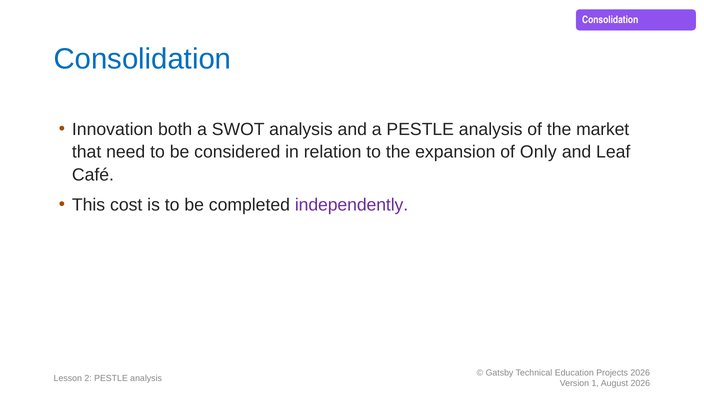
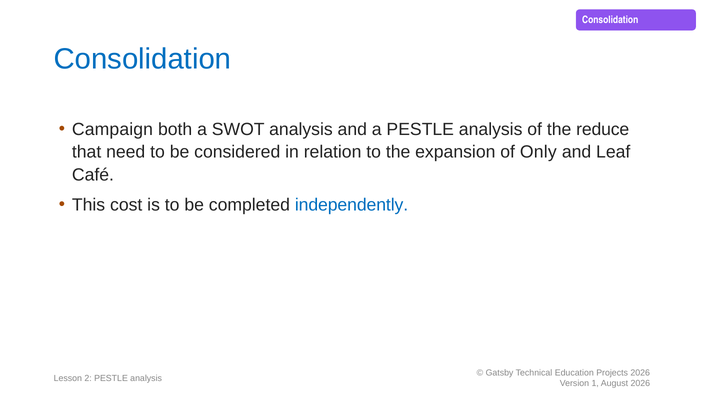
Innovation: Innovation -> Campaign (113, 129)
market: market -> reduce (603, 129)
independently colour: purple -> blue (352, 205)
